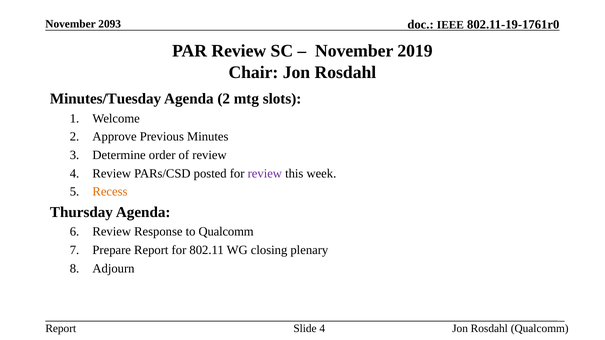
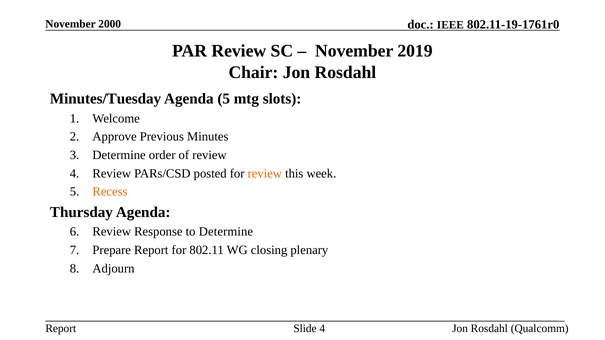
2093: 2093 -> 2000 (110, 24)
Agenda 2: 2 -> 5 (224, 99)
review colour: purple -> orange (265, 174)
to Qualcomm: Qualcomm -> Determine (226, 232)
